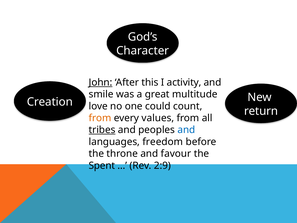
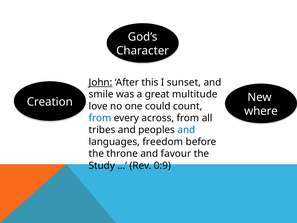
activity: activity -> sunset (184, 82)
return: return -> where (261, 111)
from colour: orange -> blue (100, 118)
values: values -> across (158, 118)
tribes underline: present -> none (102, 130)
Spent: Spent -> Study (102, 165)
2:9: 2:9 -> 0:9 (162, 165)
